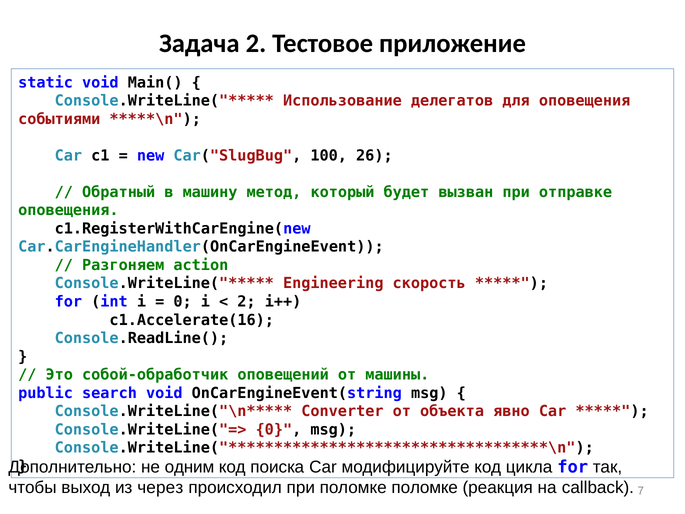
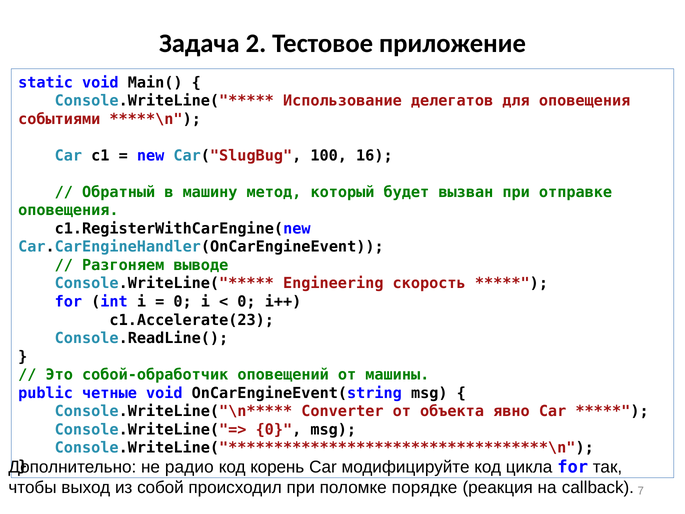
26: 26 -> 16 (374, 156)
action: action -> выводе (201, 265)
2: 2 -> 0 (246, 302)
c1.Accelerate(16: c1.Accelerate(16 -> c1.Accelerate(23 (192, 320)
search: search -> четные (110, 393)
одним: одним -> радио (189, 467)
поиска: поиска -> корень (277, 467)
через: через -> собой (160, 487)
поломке поломке: поломке -> порядке (425, 487)
